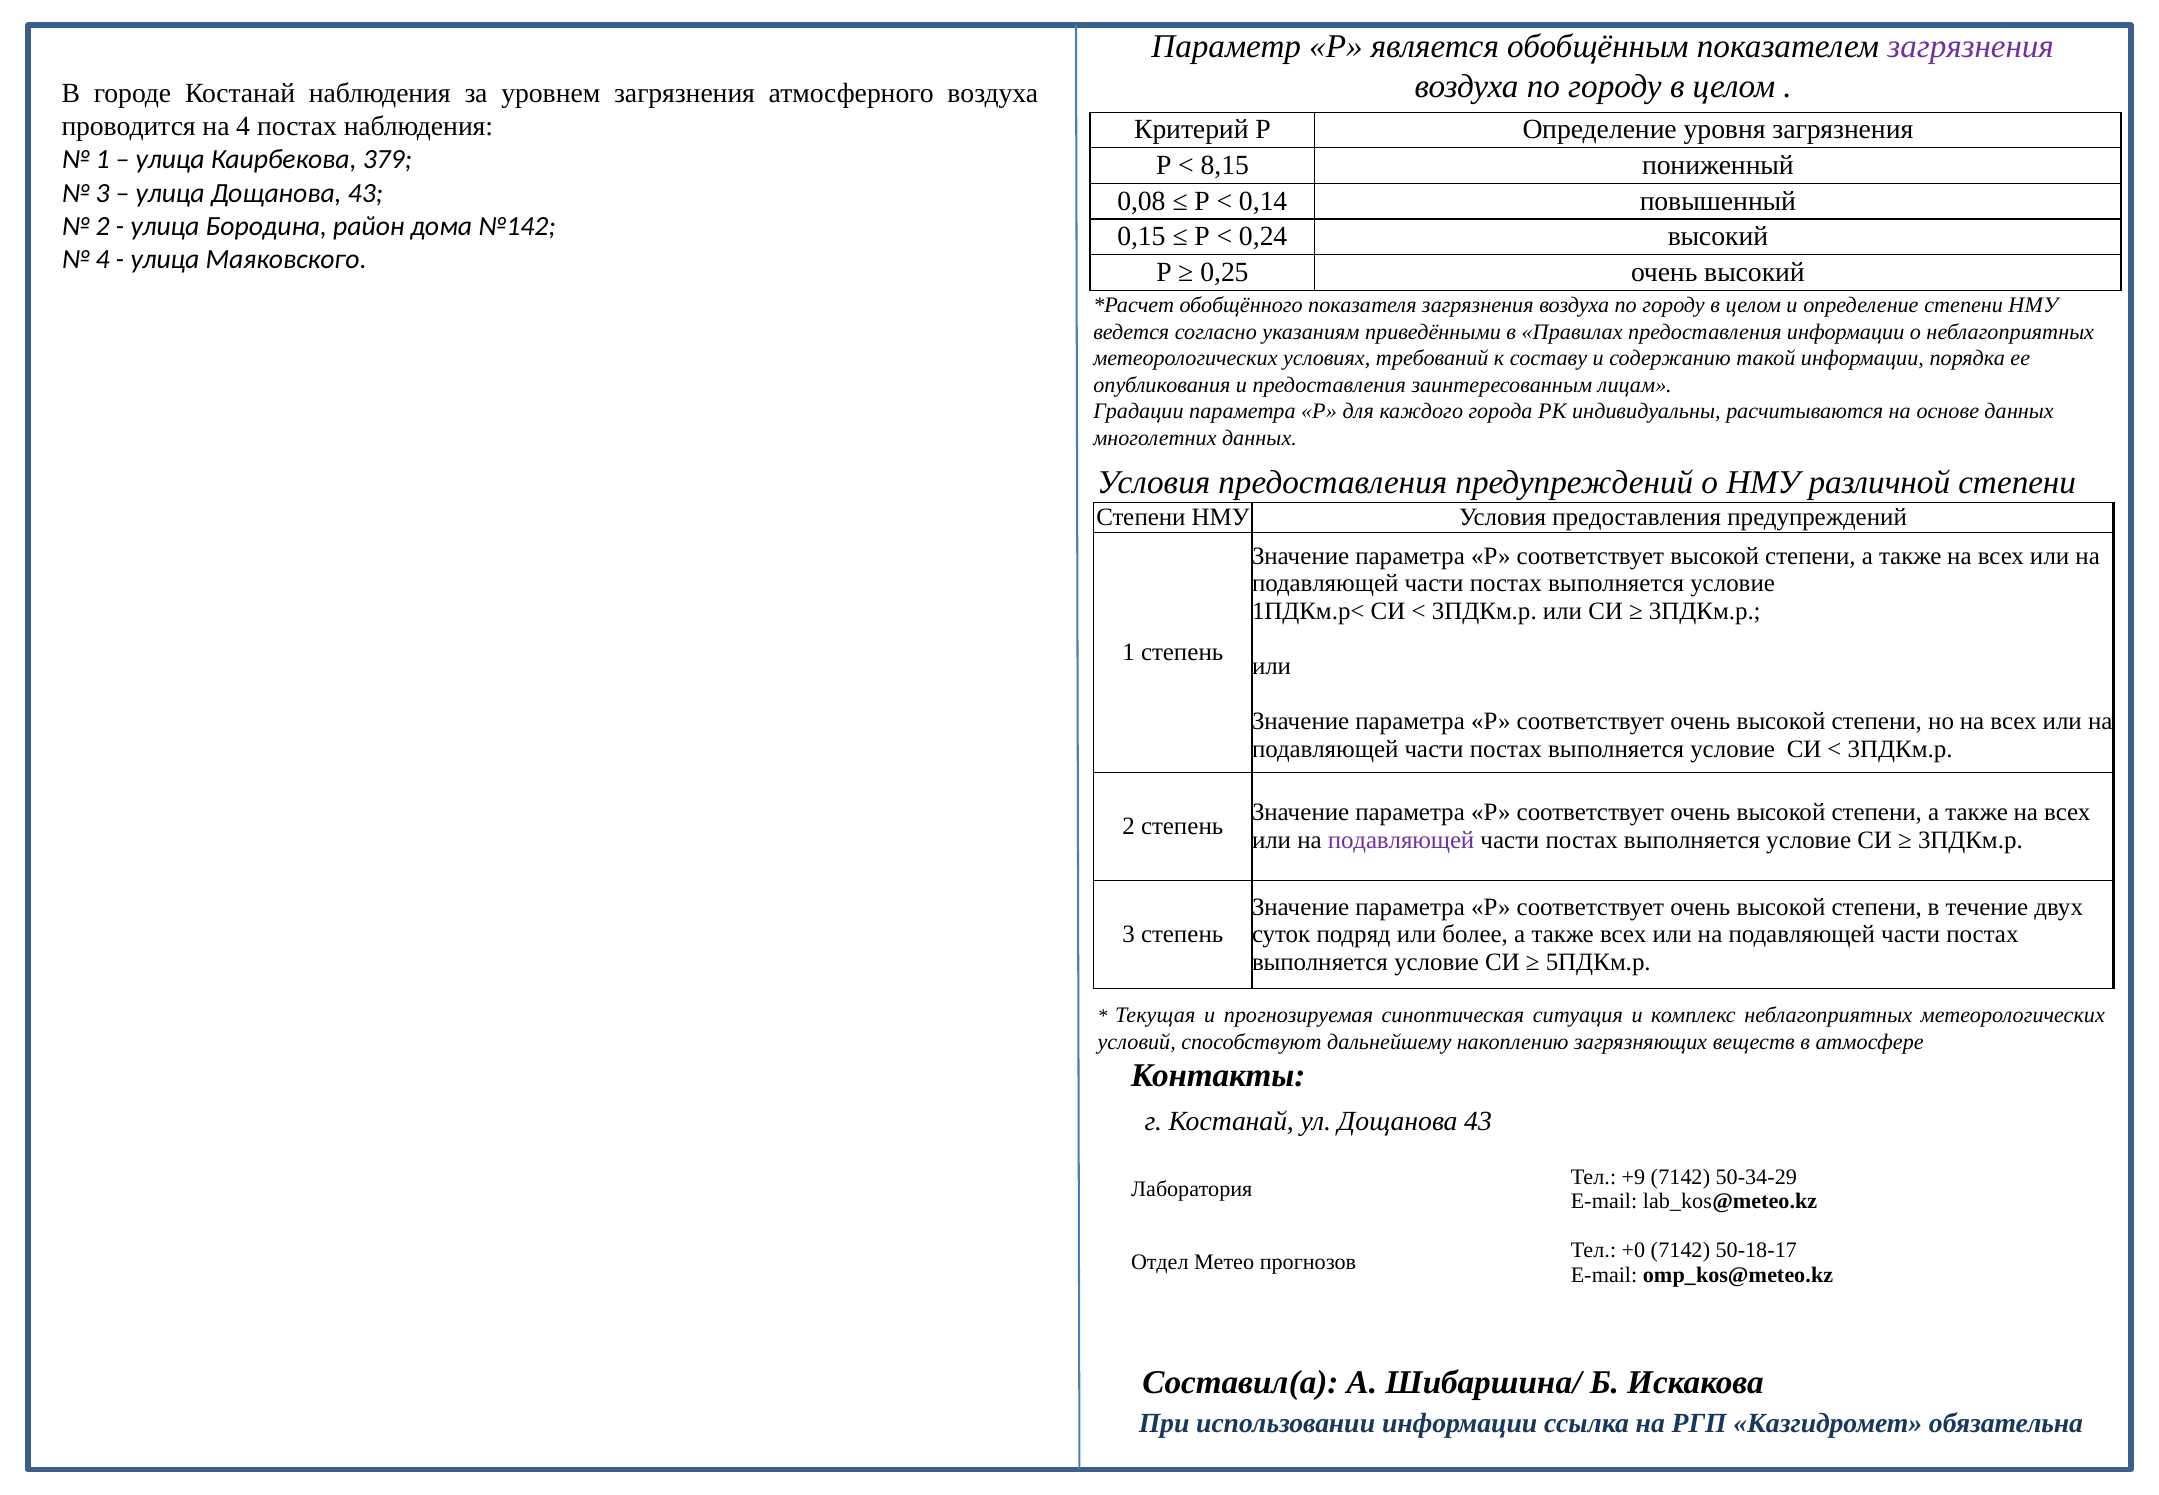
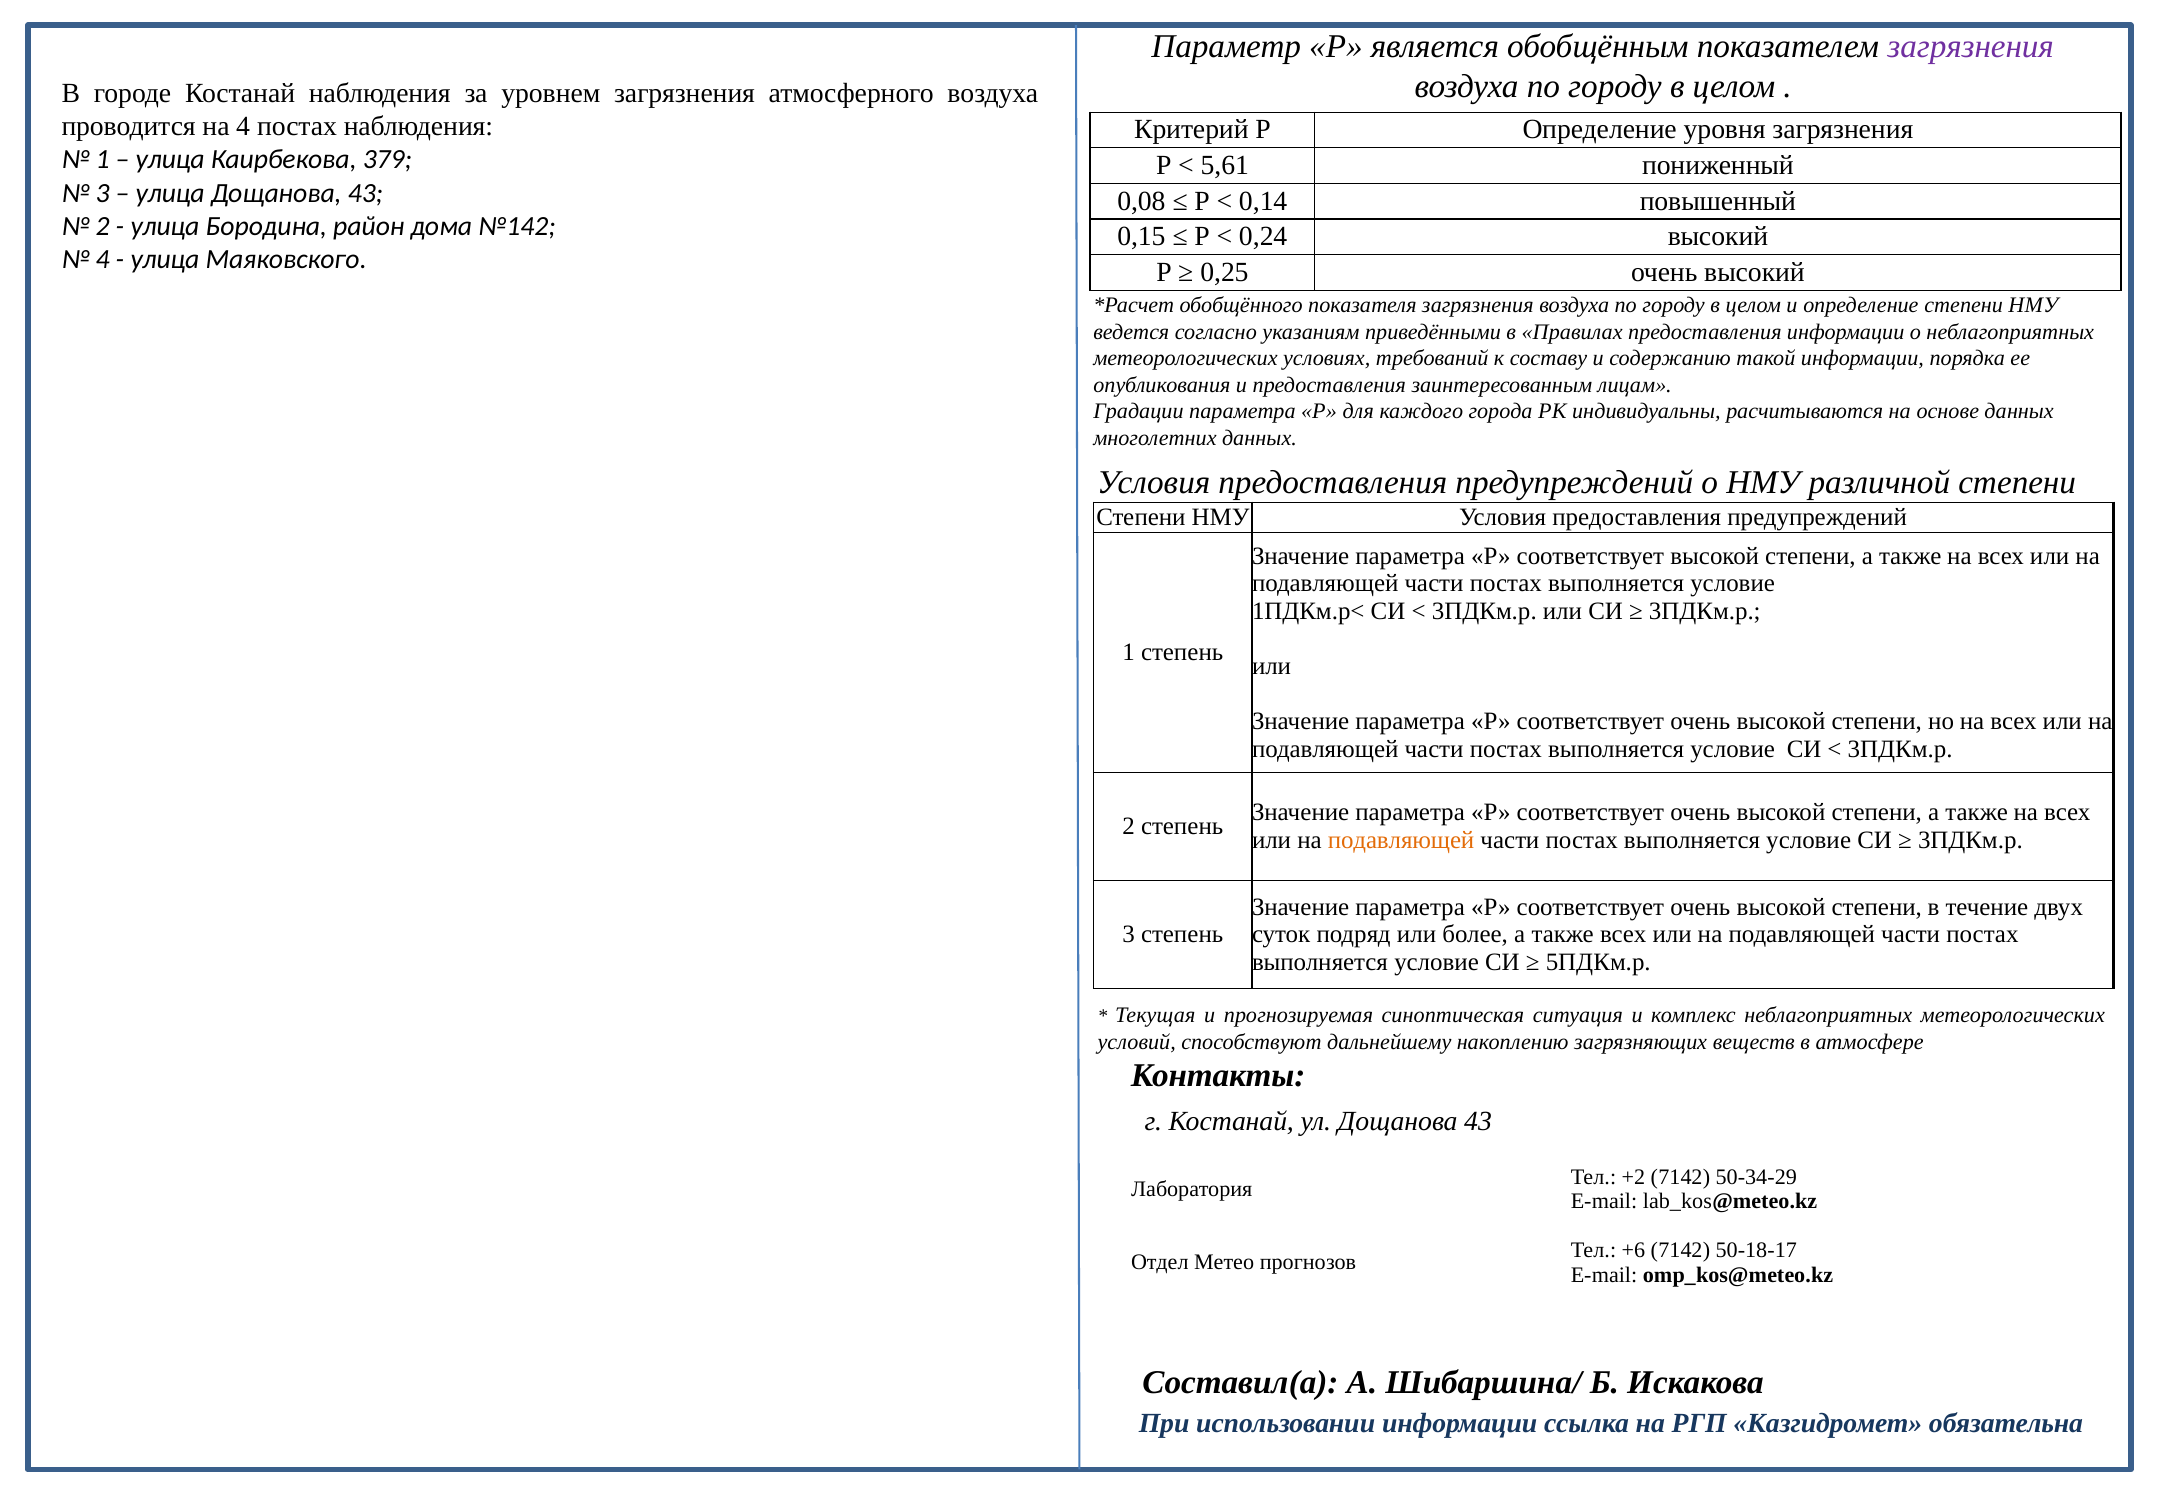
8,15: 8,15 -> 5,61 (1225, 165)
подавляющей colour: purple -> orange (1401, 840)
+9: +9 -> +2 (1633, 1177)
+0: +0 -> +6 (1633, 1250)
